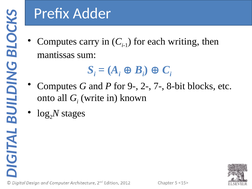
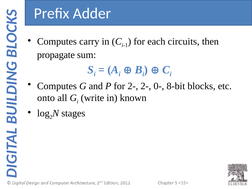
writing: writing -> circuits (184, 41)
mantissas: mantissas -> propagate (56, 55)
for 9-: 9- -> 2- (133, 86)
7-: 7- -> 0- (159, 86)
